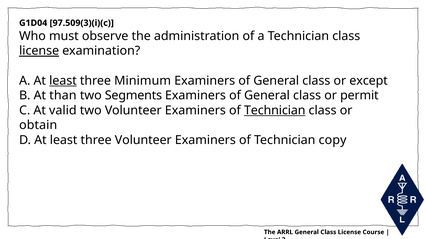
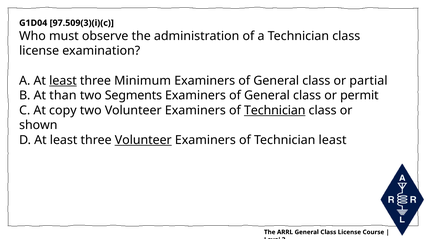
license underline: present -> none (39, 51)
except: except -> partial (368, 81)
valid: valid -> copy (63, 111)
obtain: obtain -> shown (38, 126)
Volunteer underline: none -> present (143, 140)
Technician copy: copy -> least (333, 140)
